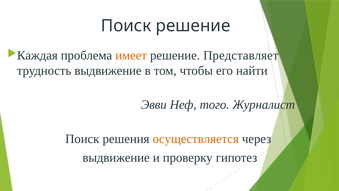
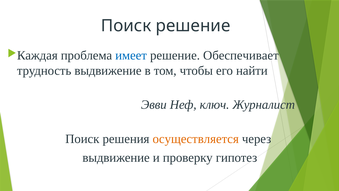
имеет colour: orange -> blue (131, 55)
Представляет: Представляет -> Обеспечивает (241, 55)
того: того -> ключ (215, 105)
